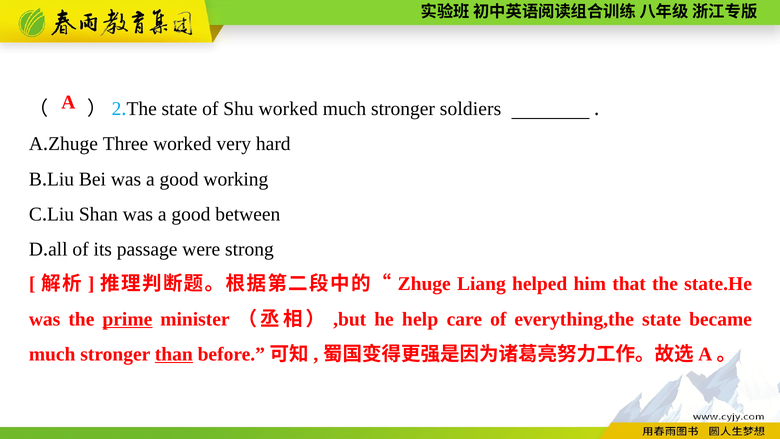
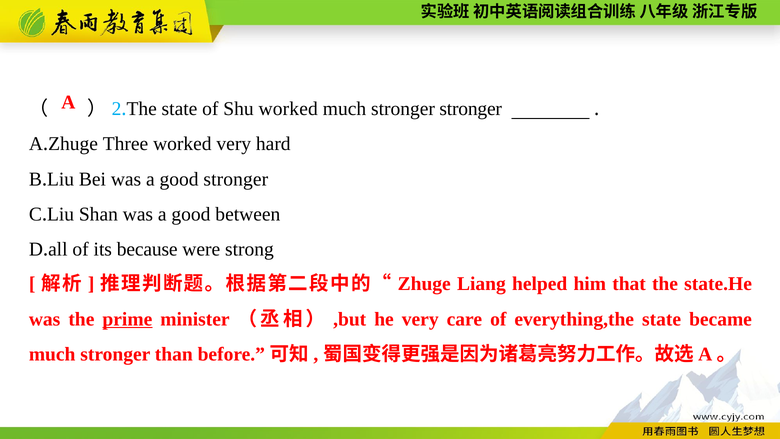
stronger soldiers: soldiers -> stronger (471, 109)
good working: working -> stronger (236, 179)
passage: passage -> because (147, 249)
he help: help -> very (420, 319)
than underline: present -> none (174, 354)
